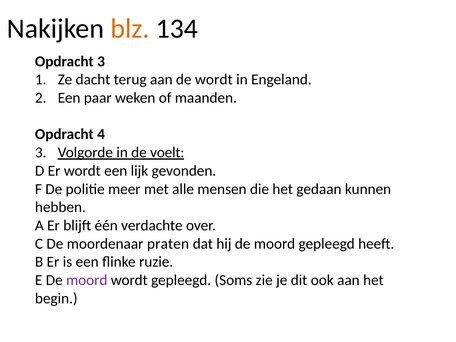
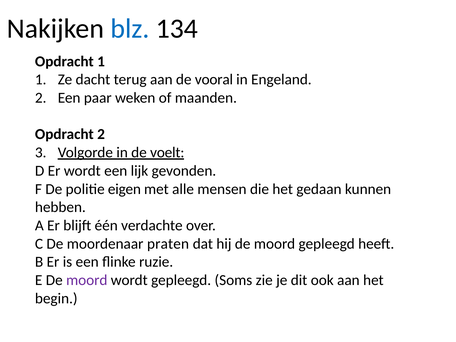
blz colour: orange -> blue (130, 29)
Opdracht 3: 3 -> 1 (101, 61)
de wordt: wordt -> vooral (214, 80)
Opdracht 4: 4 -> 2 (101, 134)
meer: meer -> eigen (124, 189)
